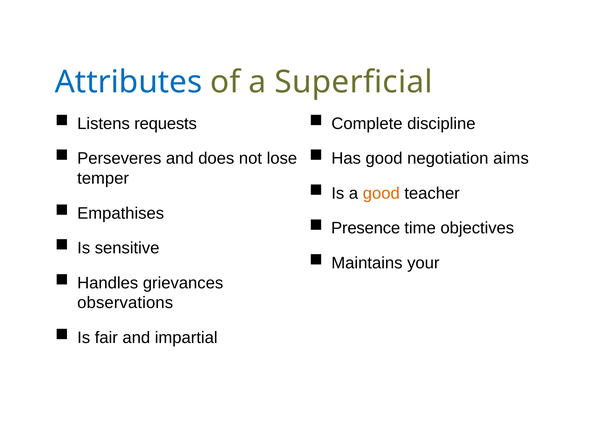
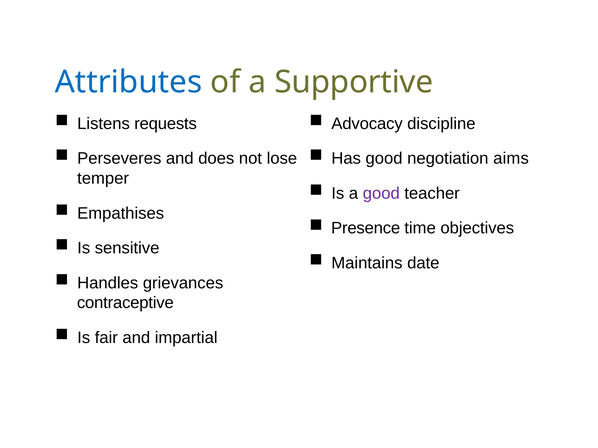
Superficial: Superficial -> Supportive (354, 82)
Complete: Complete -> Advocacy (367, 124)
good colour: orange -> purple (381, 194)
your: your -> date (423, 263)
observations: observations -> contraceptive (125, 303)
